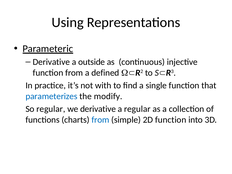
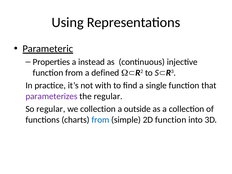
Derivative: Derivative -> Properties (51, 62)
outside: outside -> instead (92, 62)
parameterizes colour: blue -> purple (51, 96)
the modify: modify -> regular (108, 96)
we derivative: derivative -> collection (98, 109)
a regular: regular -> outside (137, 109)
